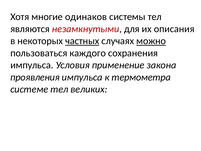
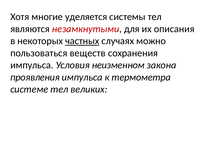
одинаков: одинаков -> уделяется (86, 17)
можно underline: present -> none (151, 41)
каждого: каждого -> веществ (88, 53)
применение: применение -> неизменном (118, 65)
